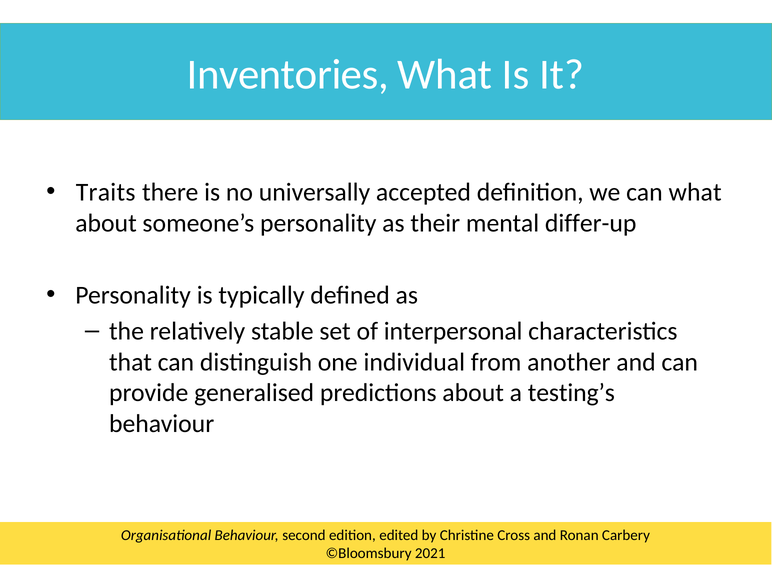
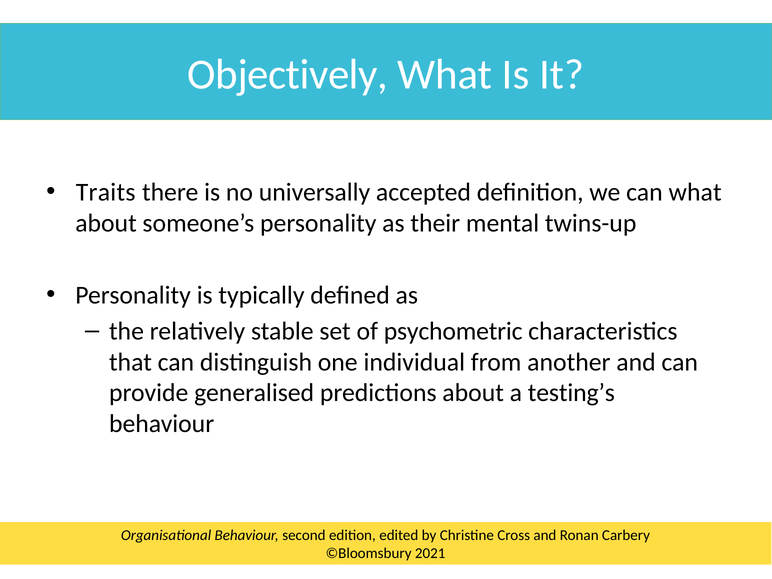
Inventories: Inventories -> Objectively (288, 74)
differ-up: differ-up -> twins-up (591, 223)
interpersonal: interpersonal -> psychometric (453, 331)
